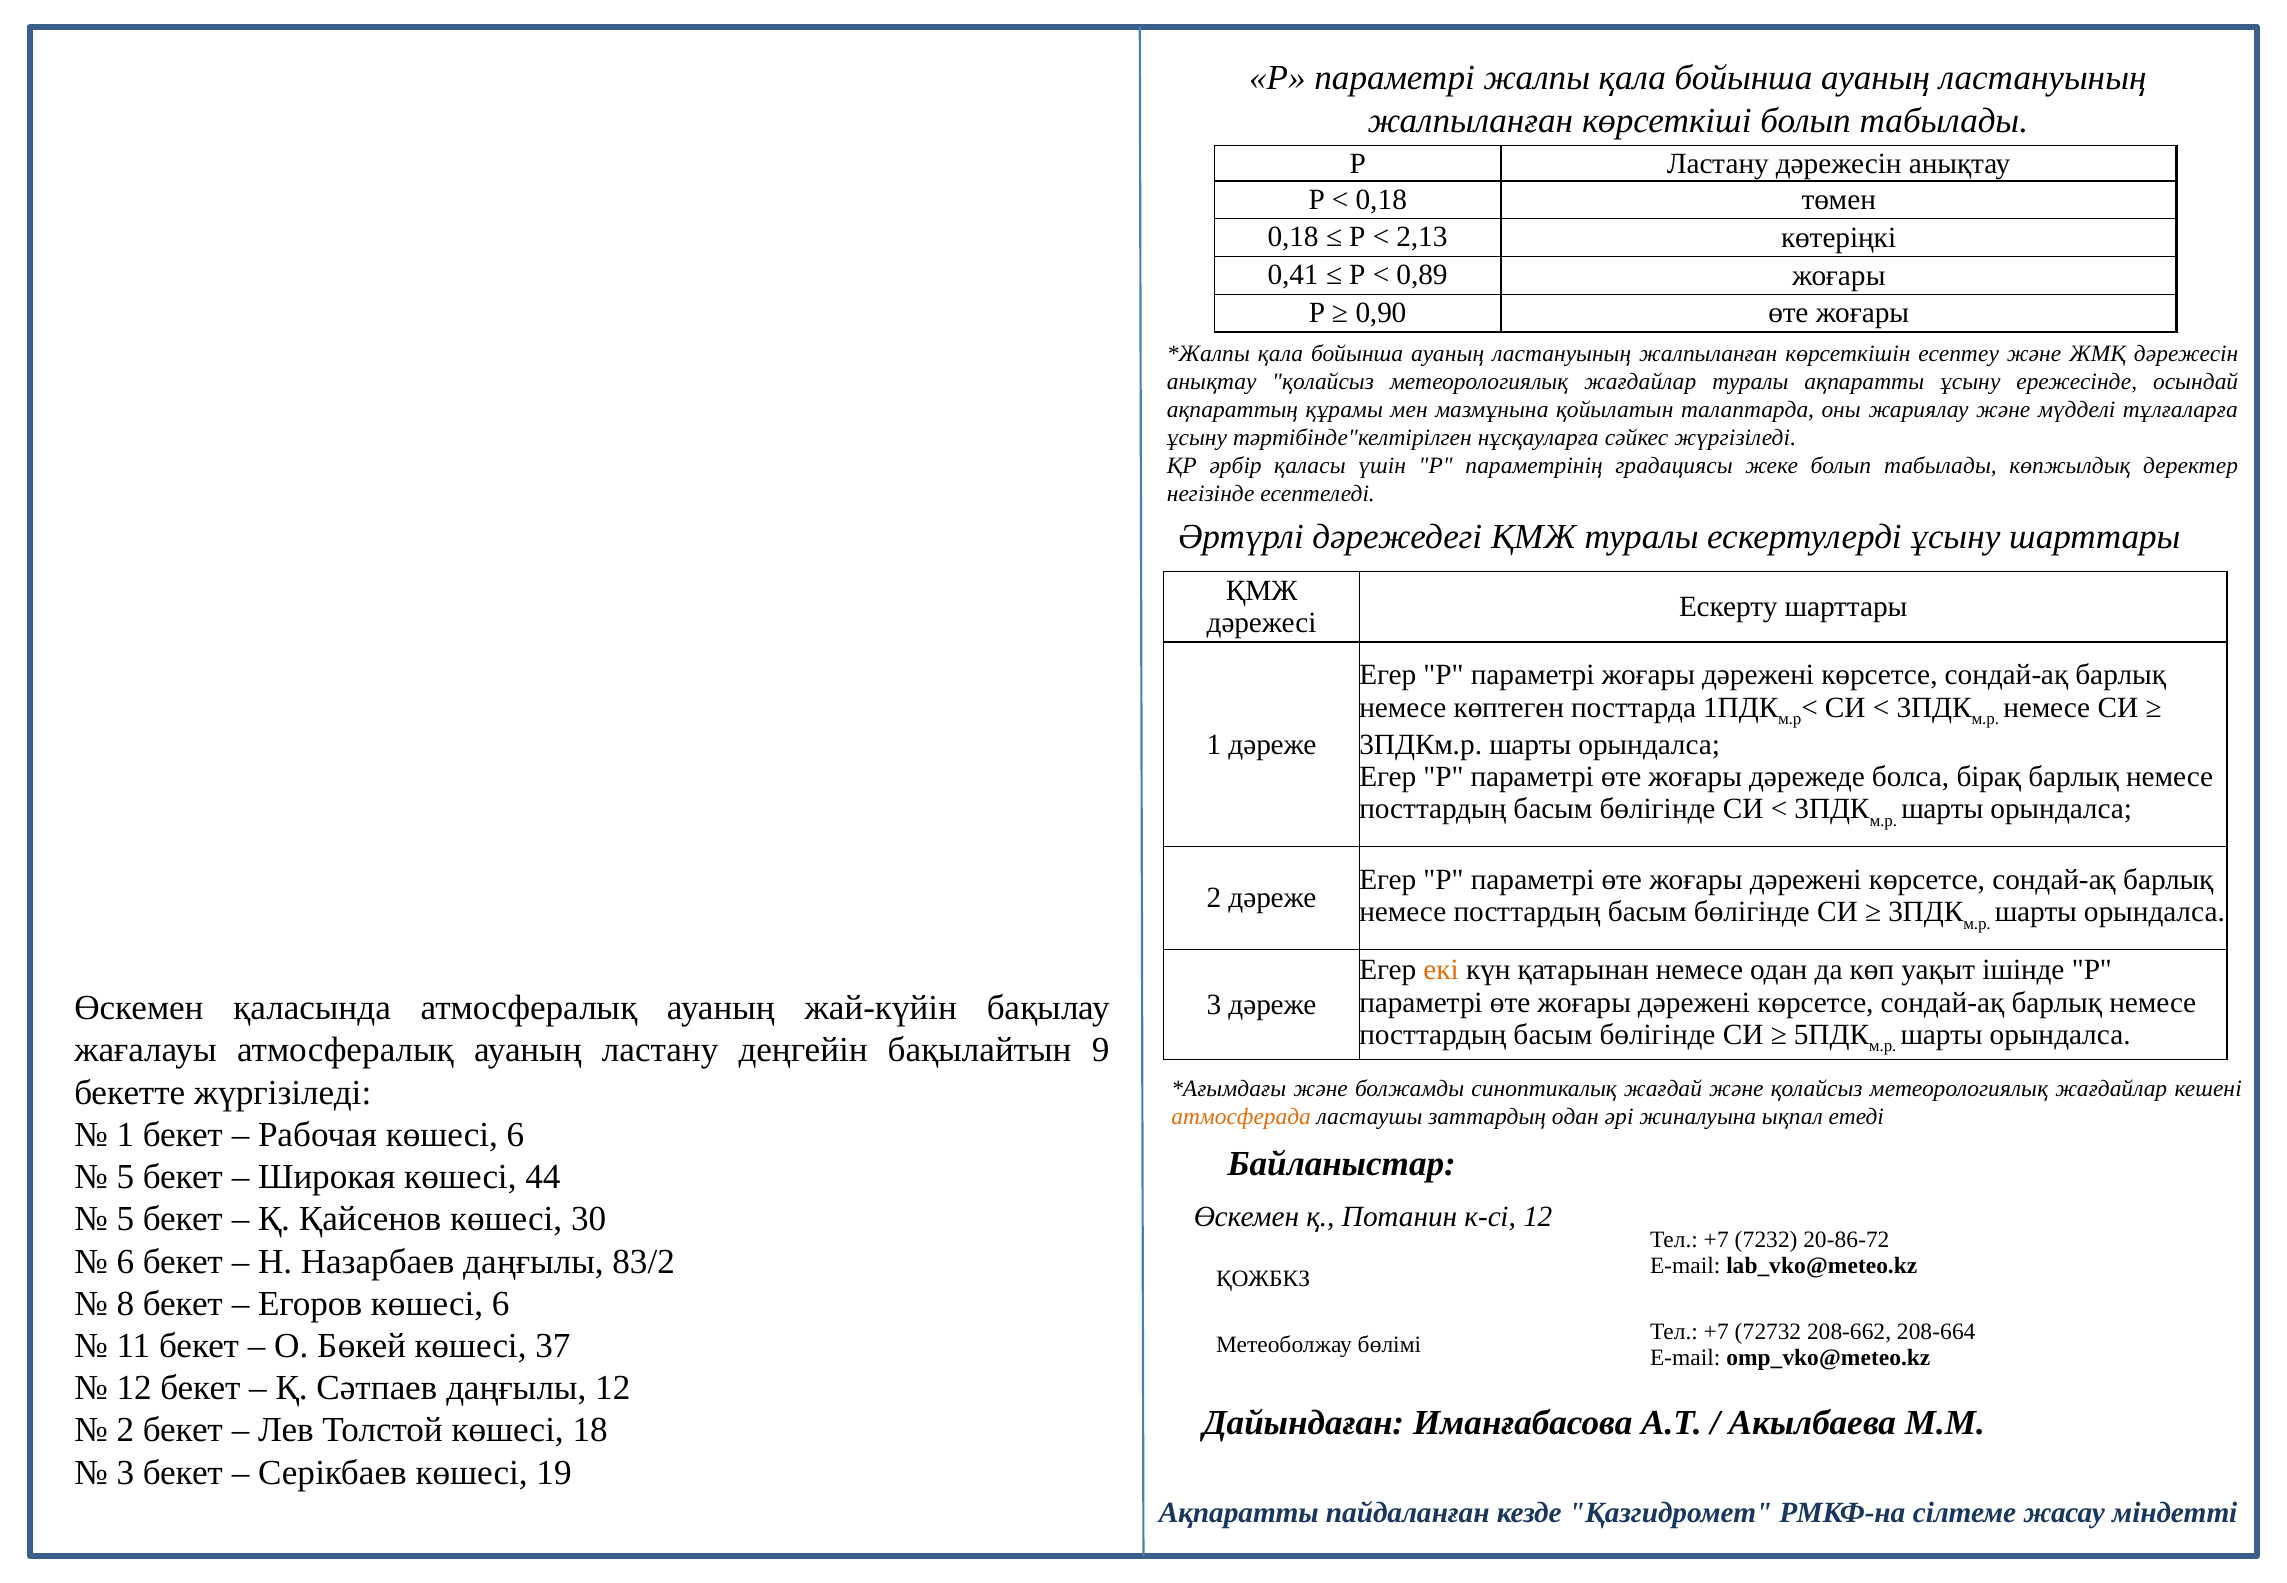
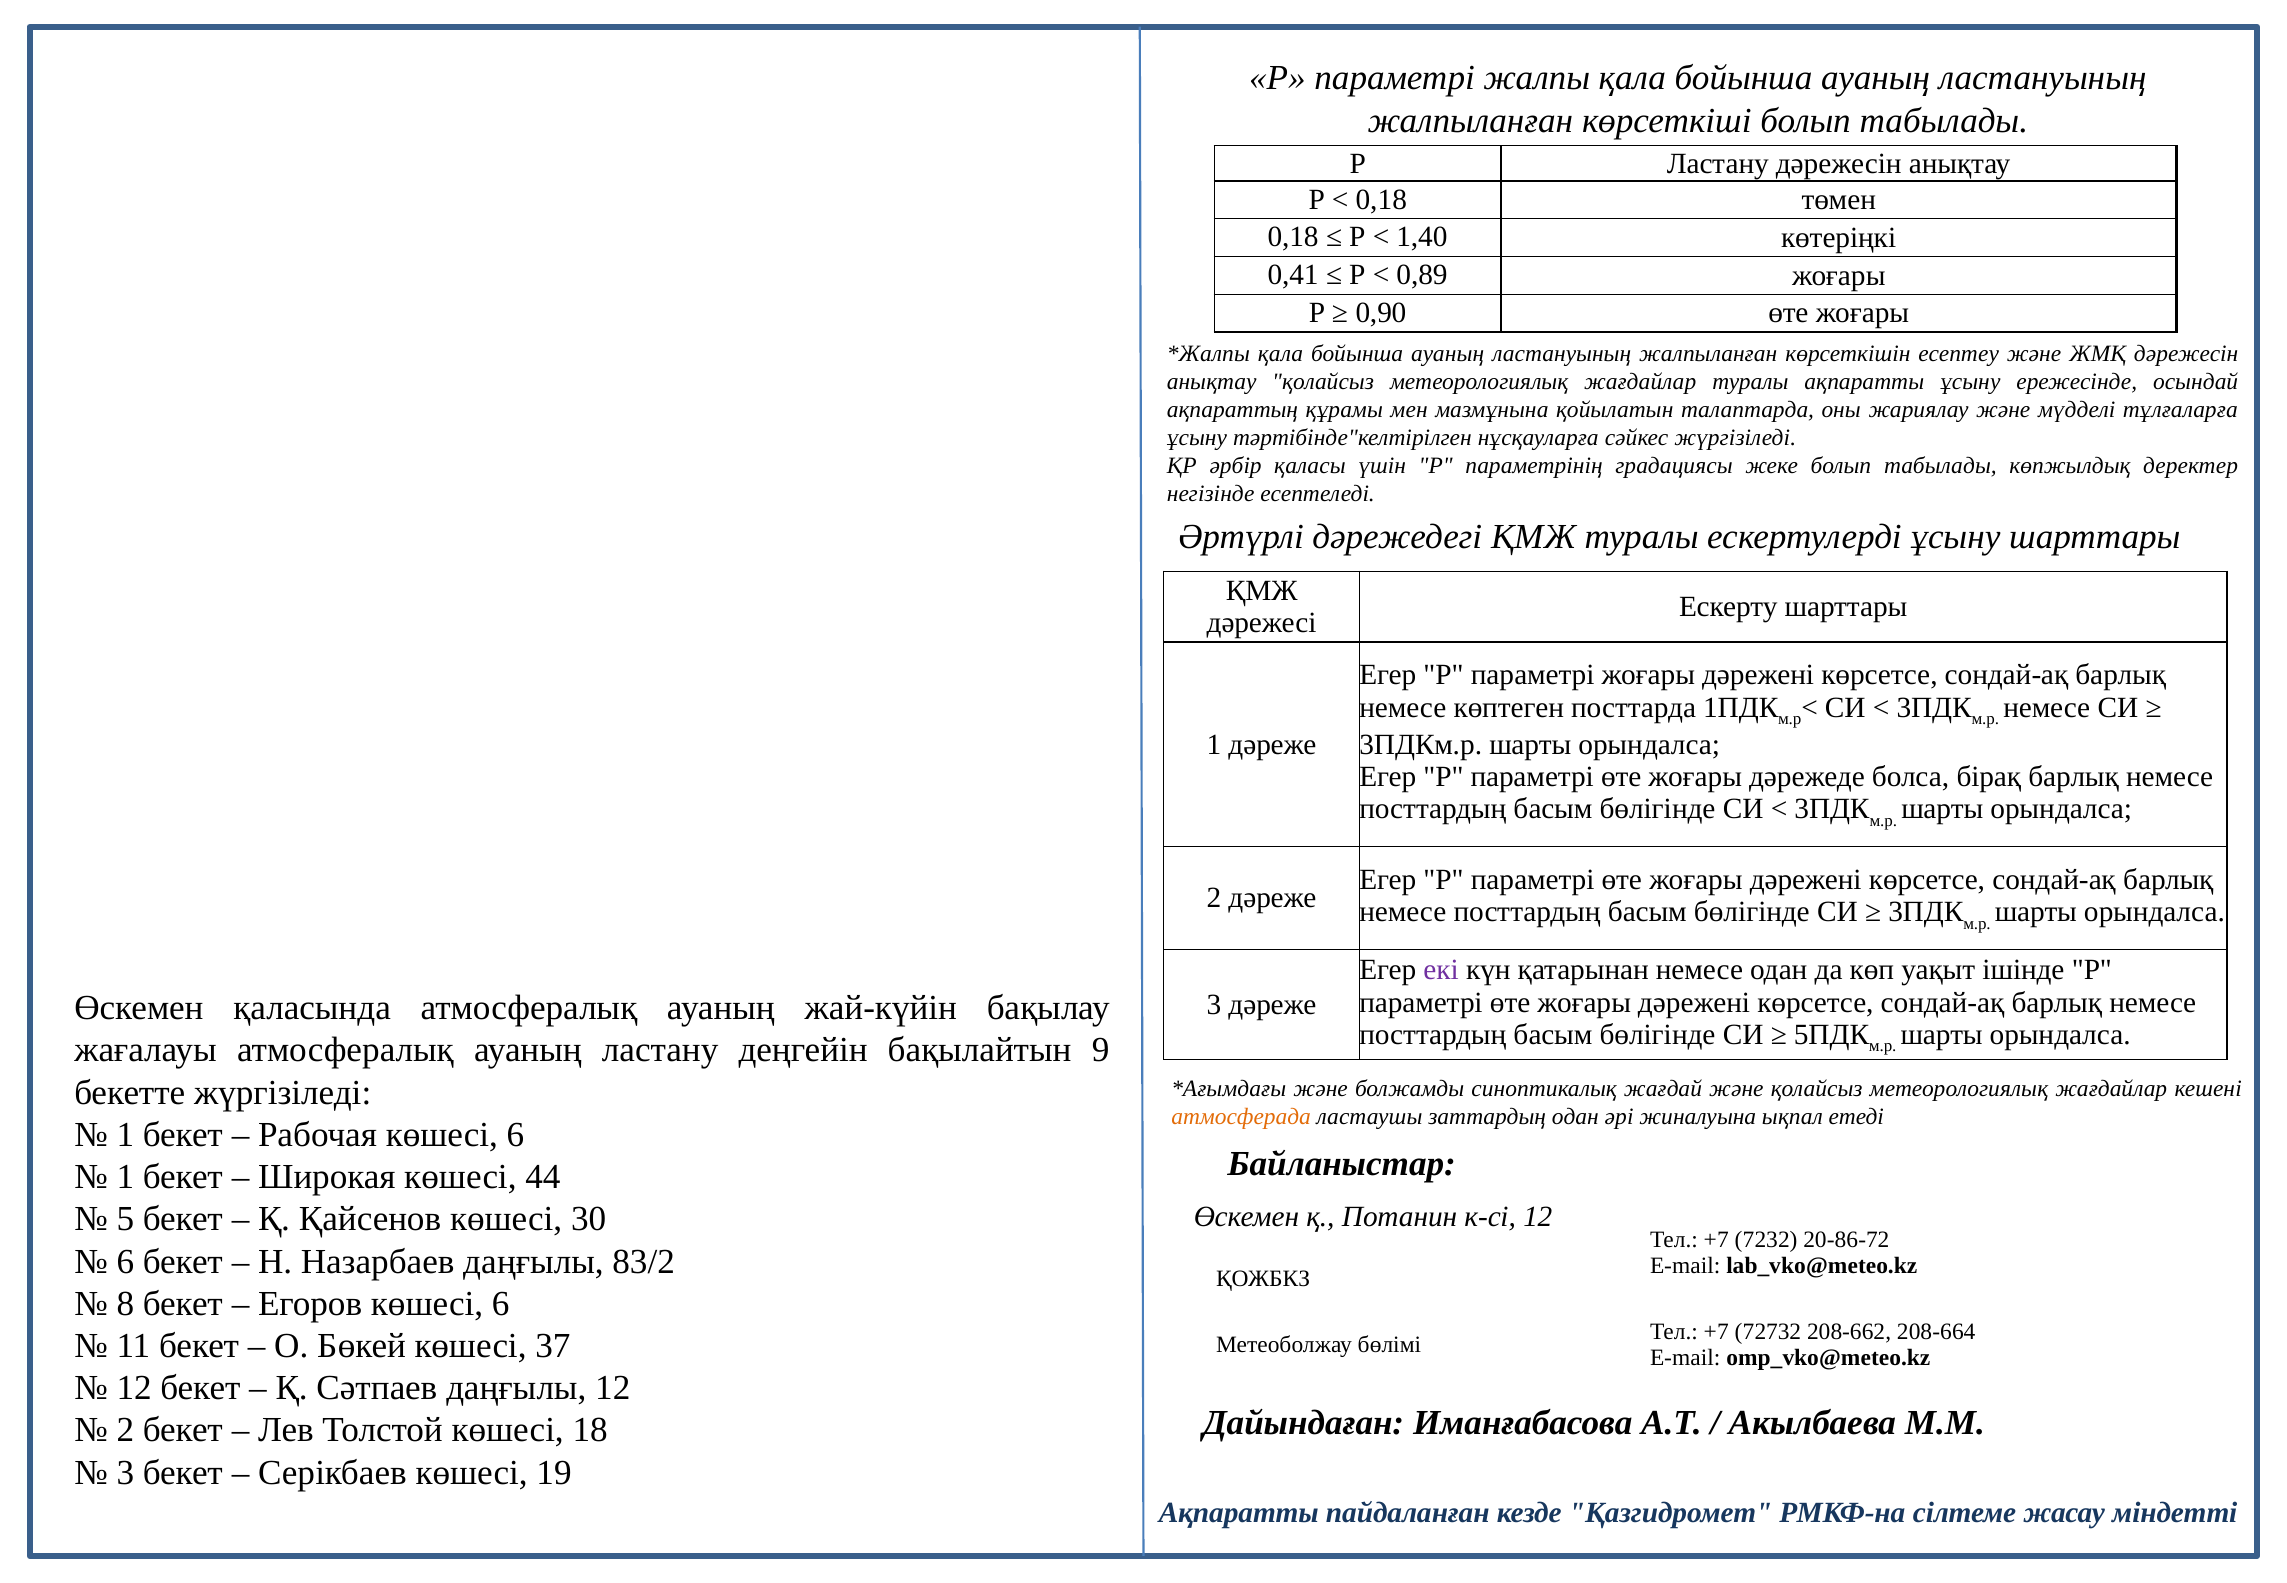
2,13: 2,13 -> 1,40 (1422, 237)
екі colour: orange -> purple (1441, 970)
5: 5 -> 1 (125, 1177)
